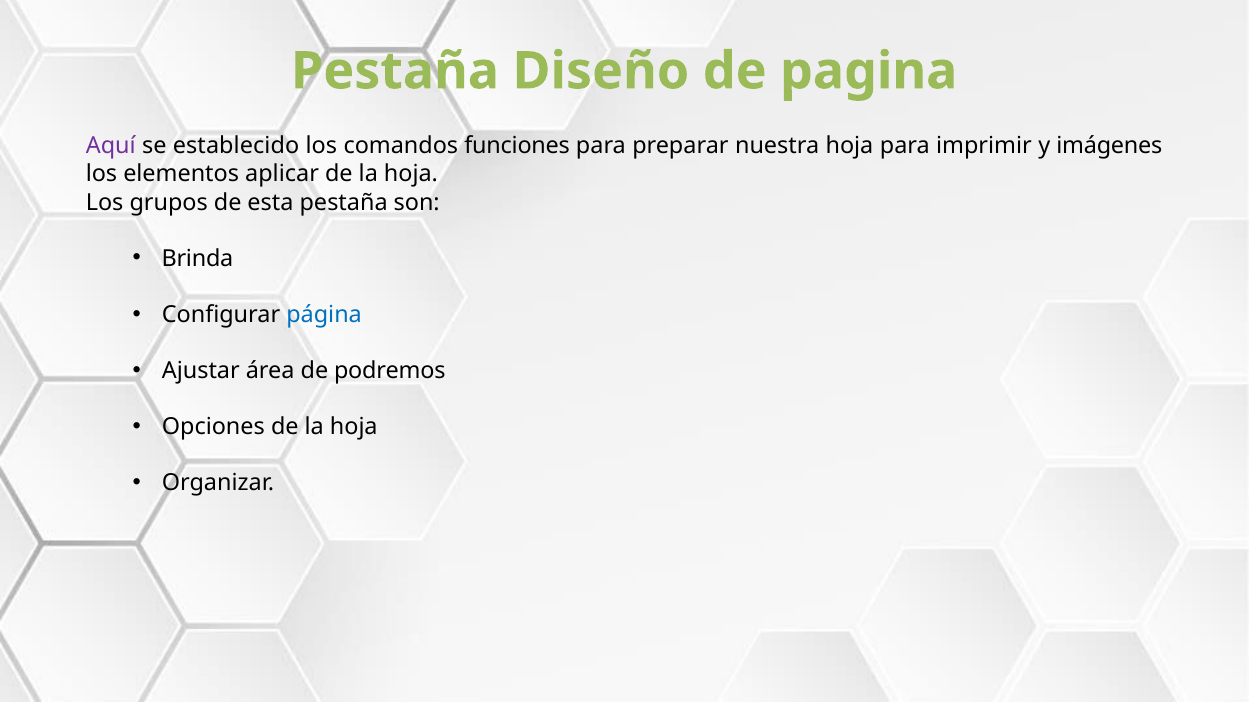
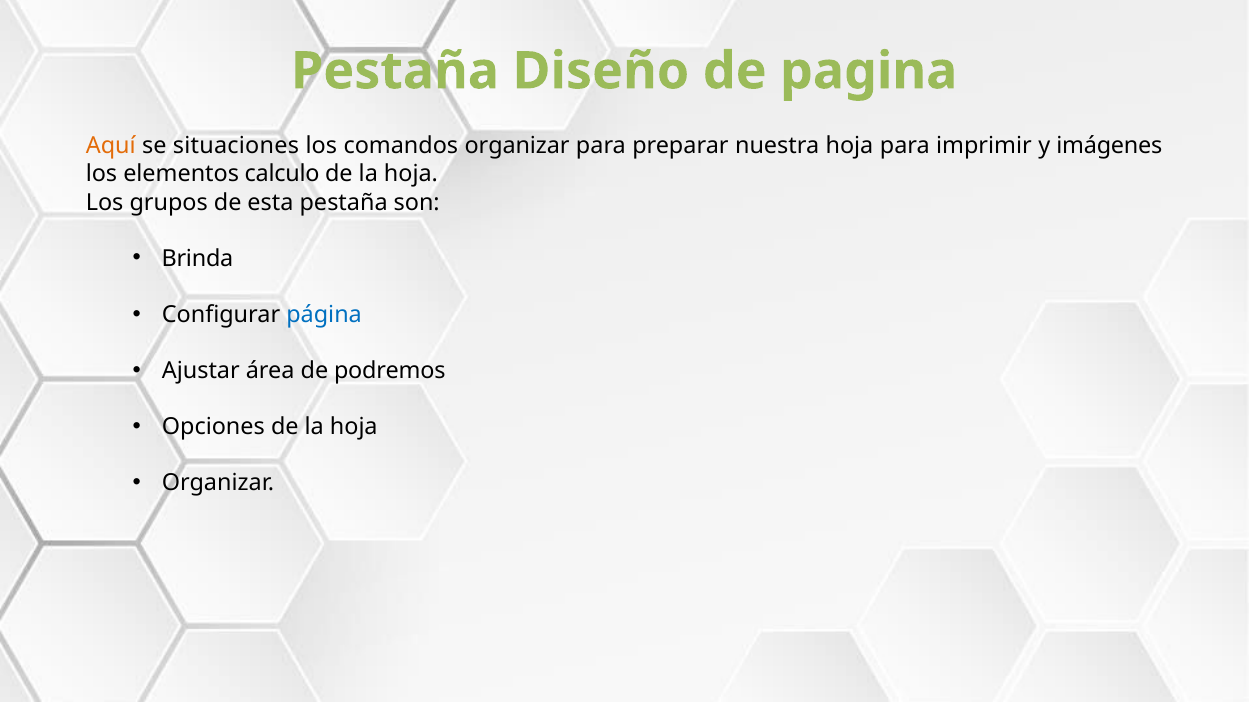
Aquí colour: purple -> orange (111, 146)
establecido: establecido -> situaciones (236, 146)
comandos funciones: funciones -> organizar (517, 146)
aplicar: aplicar -> calculo (282, 174)
